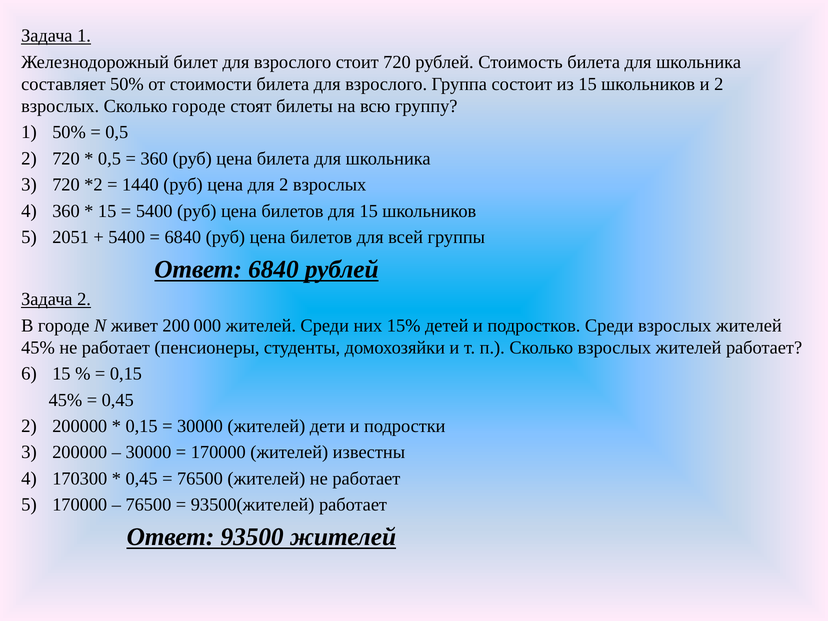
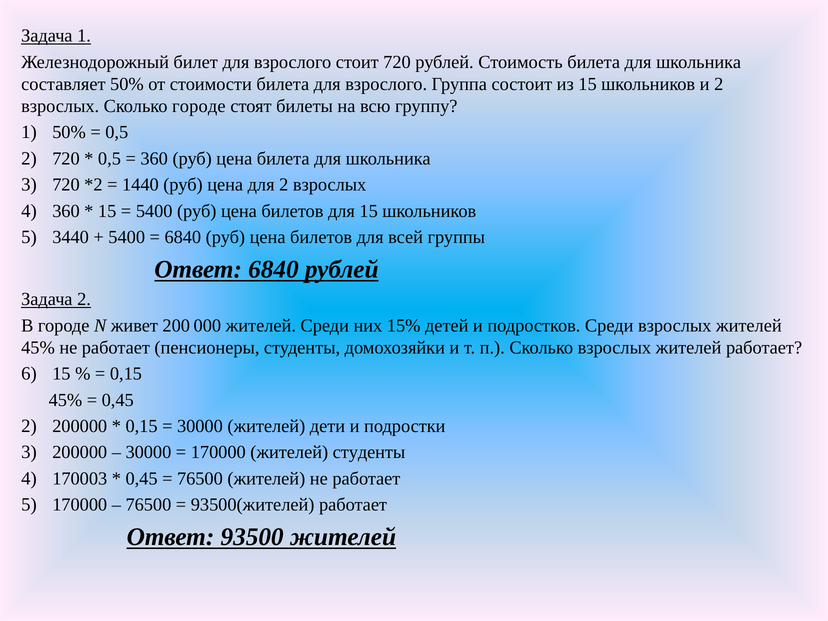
2051: 2051 -> 3440 (71, 237)
жителей известны: известны -> студенты (369, 452)
170300: 170300 -> 170003 (80, 479)
